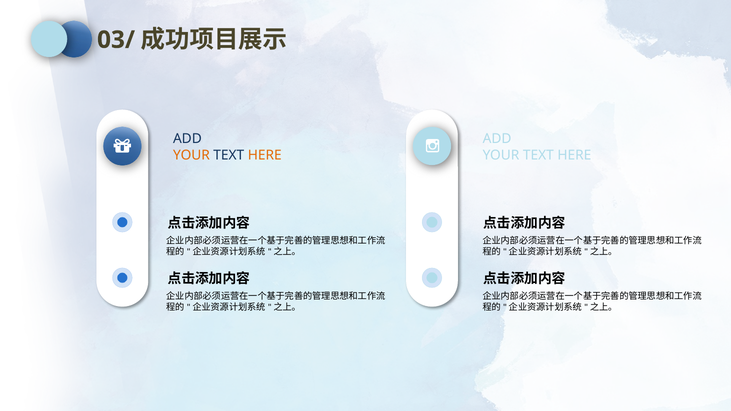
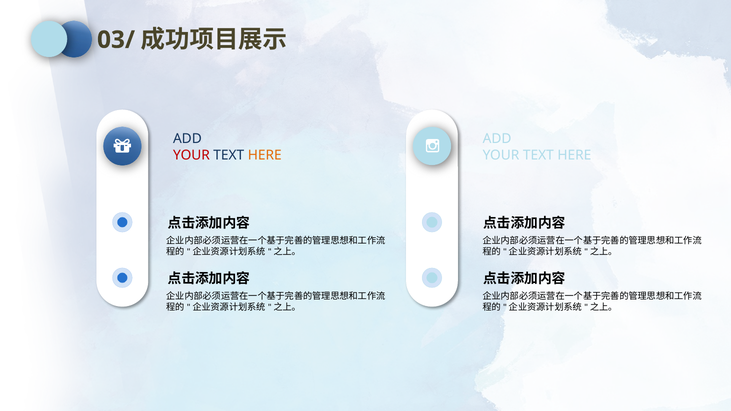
YOUR colour: orange -> red (191, 155)
